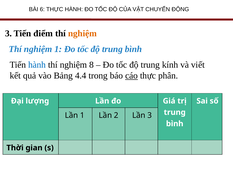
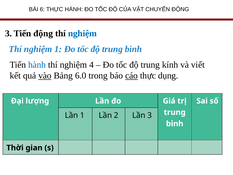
điểm: điểm -> động (43, 33)
nghiệm colour: orange -> blue (82, 33)
8: 8 -> 4 (92, 65)
vào underline: none -> present (45, 76)
4.4: 4.4 -> 6.0 (81, 76)
phân: phân -> dụng (168, 76)
